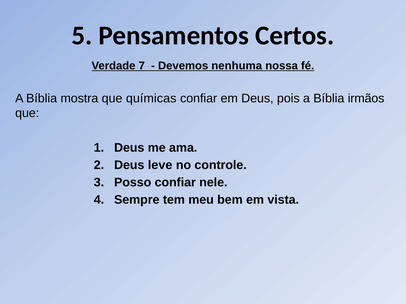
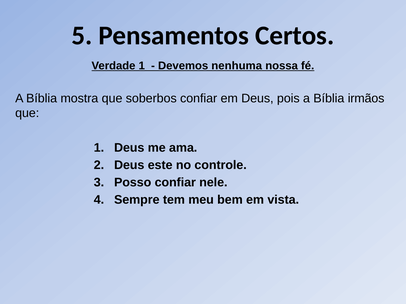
Verdade 7: 7 -> 1 (142, 66)
químicas: químicas -> soberbos (151, 98)
leve: leve -> este (160, 165)
